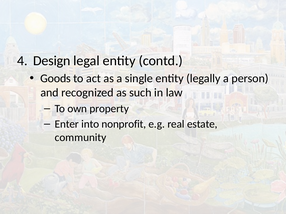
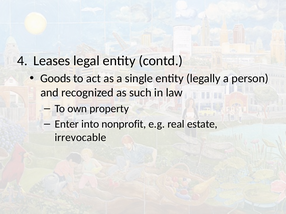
Design: Design -> Leases (52, 61)
community: community -> irrevocable (81, 138)
